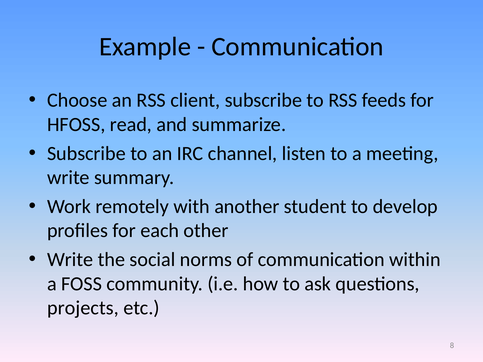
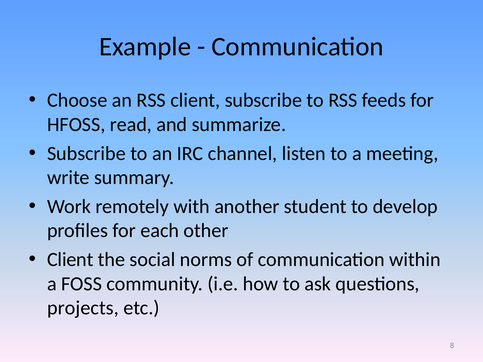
Write: Write -> Client (70, 260)
